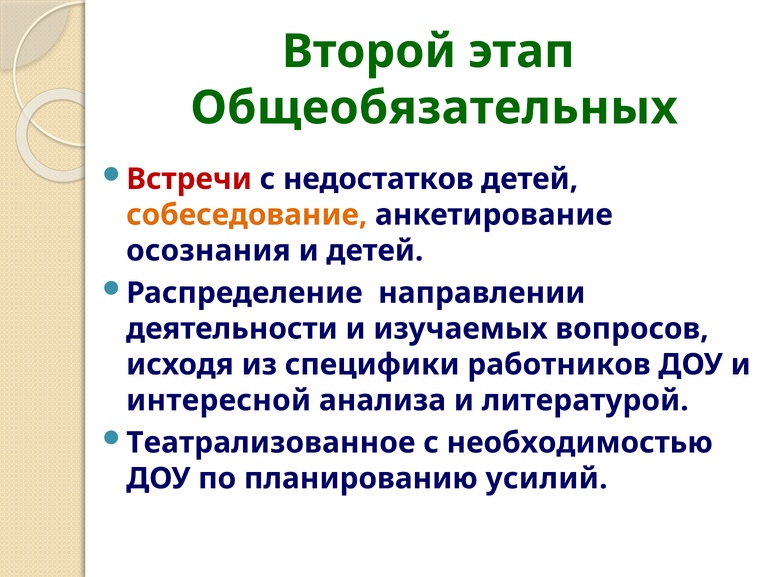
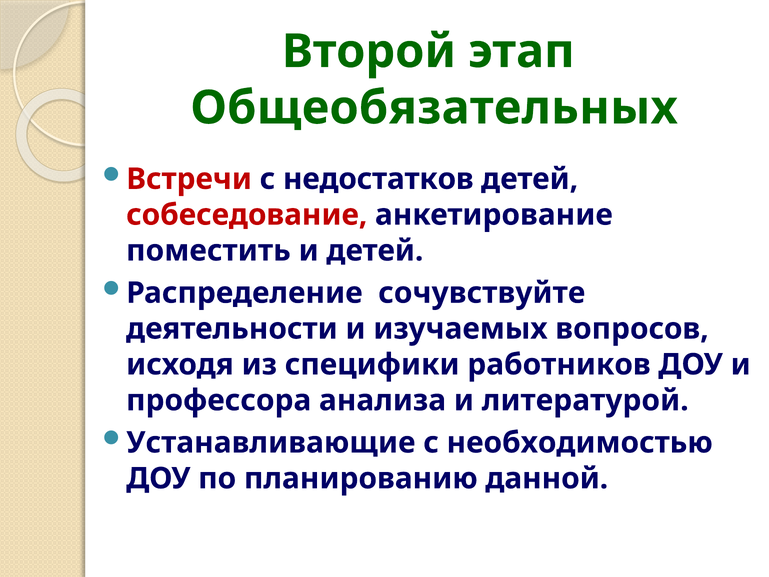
собеседование colour: orange -> red (247, 215)
осознания: осознания -> поместить (208, 251)
направлении: направлении -> сочувствуйте (482, 293)
интересной: интересной -> профессора (219, 400)
Театрализованное: Театрализованное -> Устанавливающие (271, 442)
усилий: усилий -> данной (547, 478)
